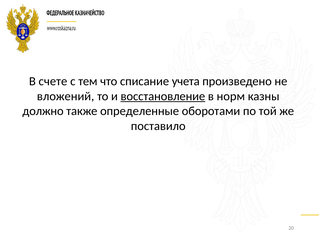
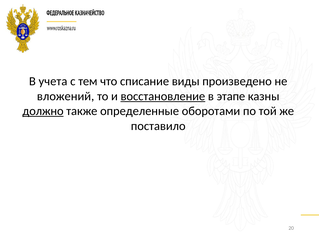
счете: счете -> учета (53, 81)
учета: учета -> виды (186, 81)
норм: норм -> этапе (231, 96)
должно underline: none -> present (43, 111)
